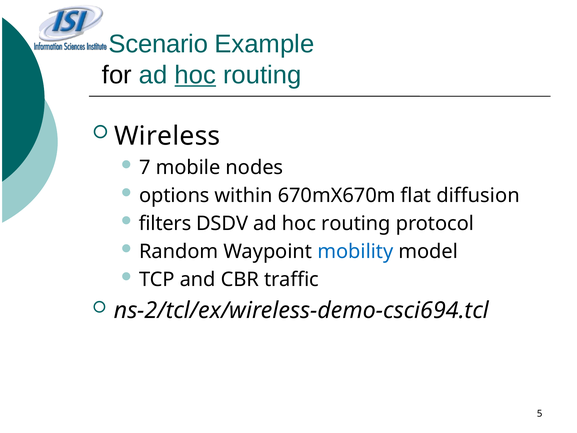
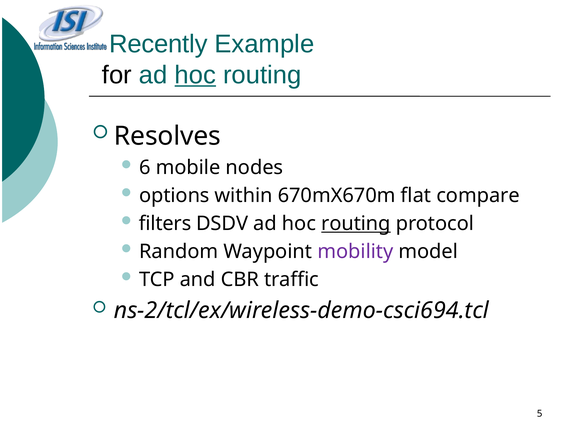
Scenario: Scenario -> Recently (158, 44)
Wireless: Wireless -> Resolves (167, 136)
7: 7 -> 6 (145, 167)
diffusion: diffusion -> compare (478, 195)
routing underline: none -> present (356, 223)
mobility colour: blue -> purple (355, 251)
